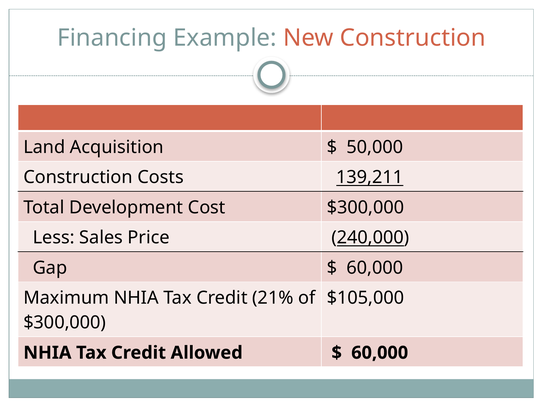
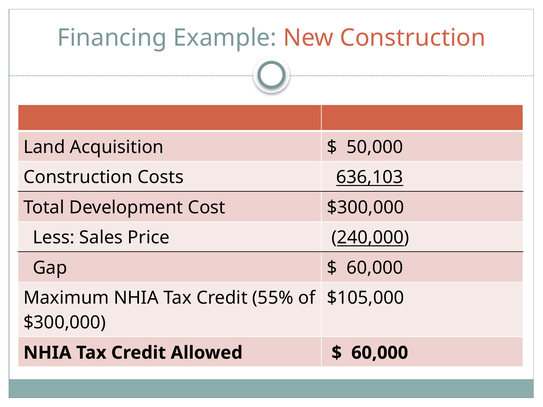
139,211: 139,211 -> 636,103 (370, 177)
21%: 21% -> 55% (273, 298)
